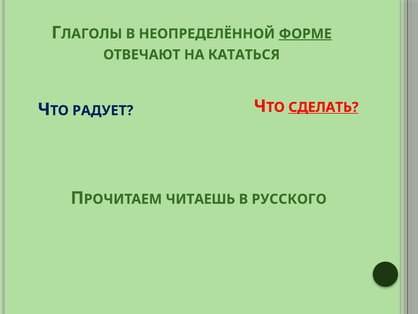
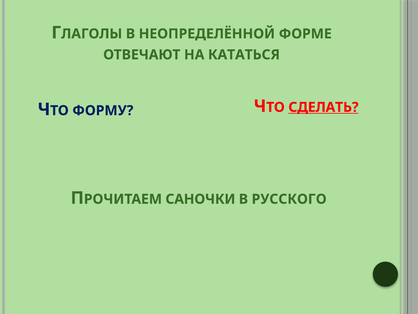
ФОРМЕ underline: present -> none (305, 34)
РАДУЕТ: РАДУЕТ -> ФОРМУ (103, 110)
ЧИТАЕШЬ: ЧИТАЕШЬ -> САНОЧКИ (200, 199)
